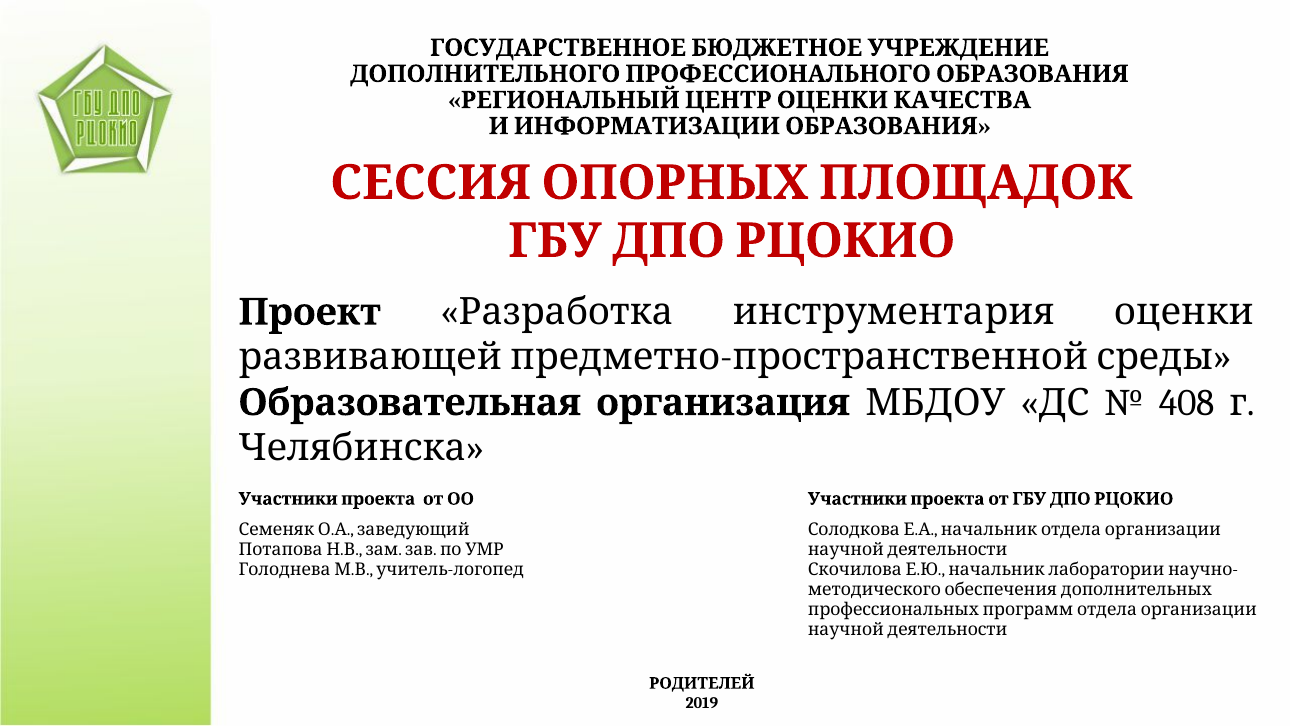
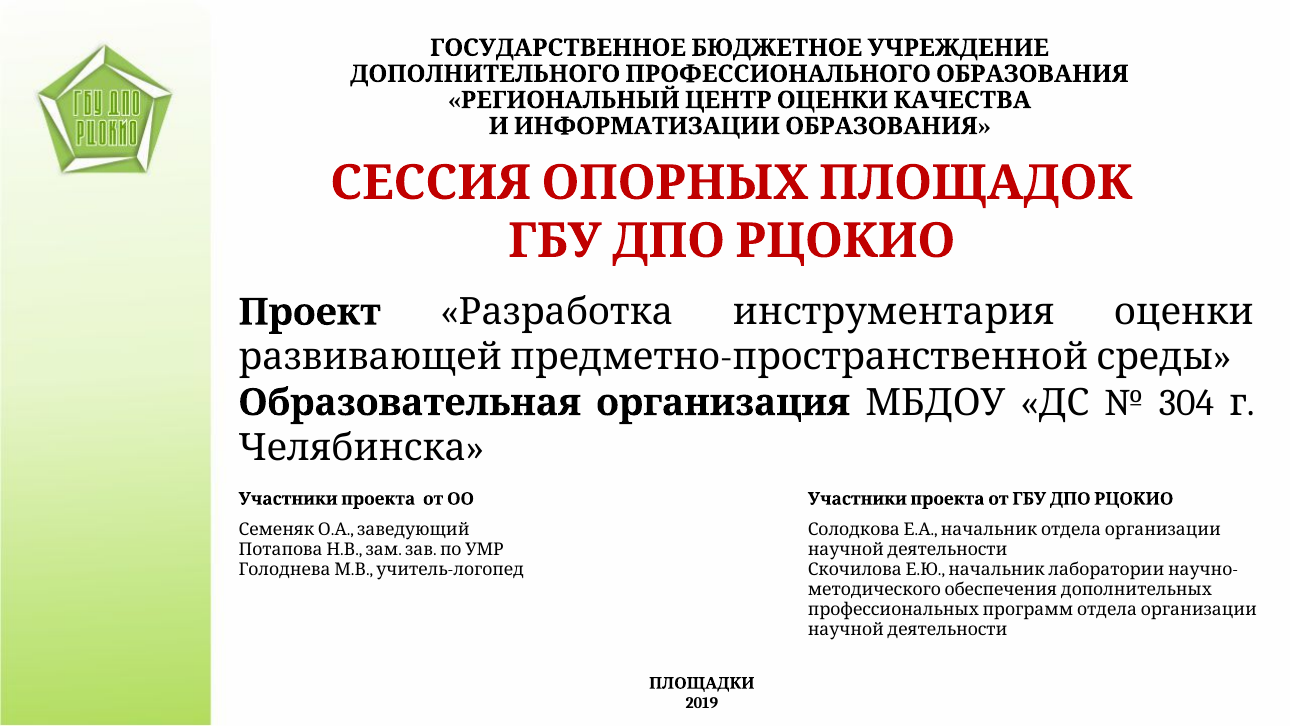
408: 408 -> 304 (1186, 402)
РОДИТЕЛЕЙ: РОДИТЕЛЕЙ -> ПЛОЩАДКИ (702, 683)
